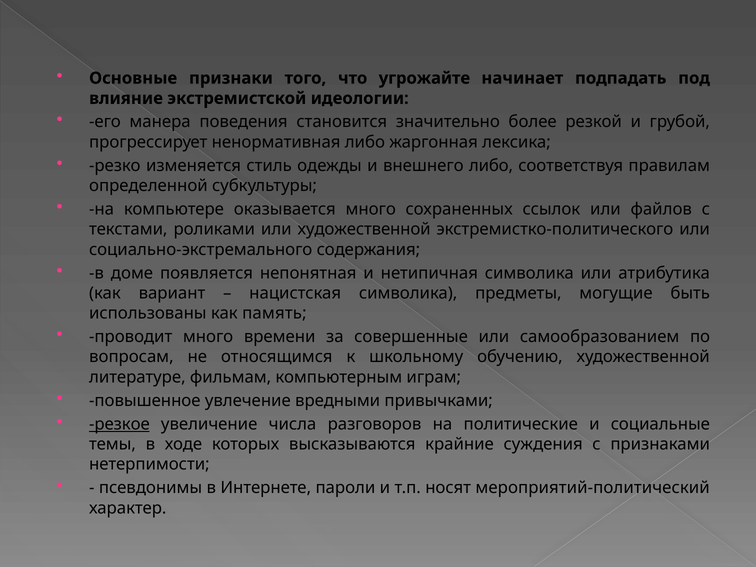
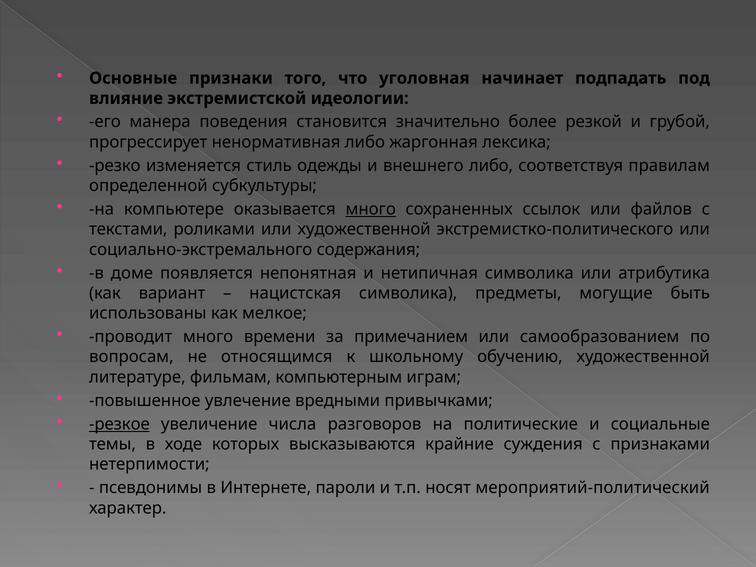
угрожайте: угрожайте -> уголовная (424, 78)
много underline: none -> present (371, 209)
память: память -> мелкое (274, 313)
совершенные: совершенные -> примечанием (411, 337)
